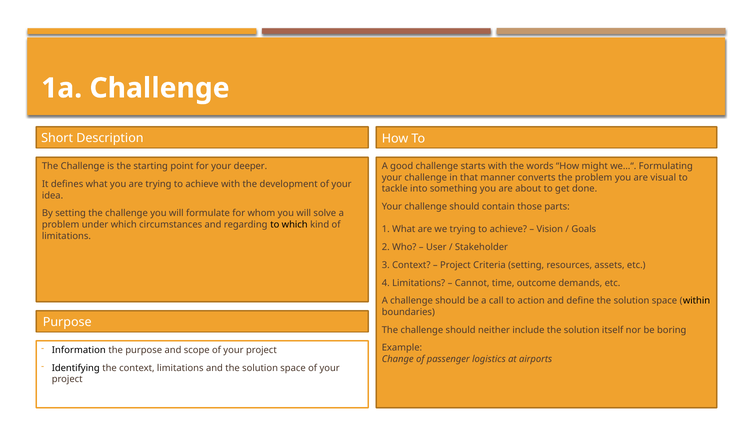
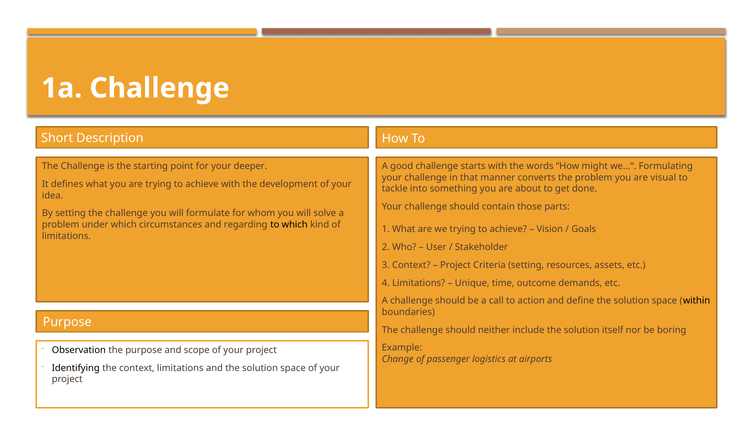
Cannot: Cannot -> Unique (472, 283)
Information: Information -> Observation (79, 351)
